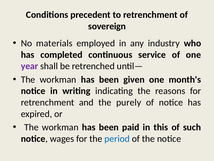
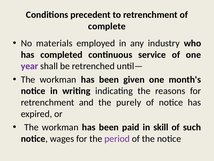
sovereign: sovereign -> complete (107, 26)
this: this -> skill (161, 127)
period colour: blue -> purple (117, 138)
